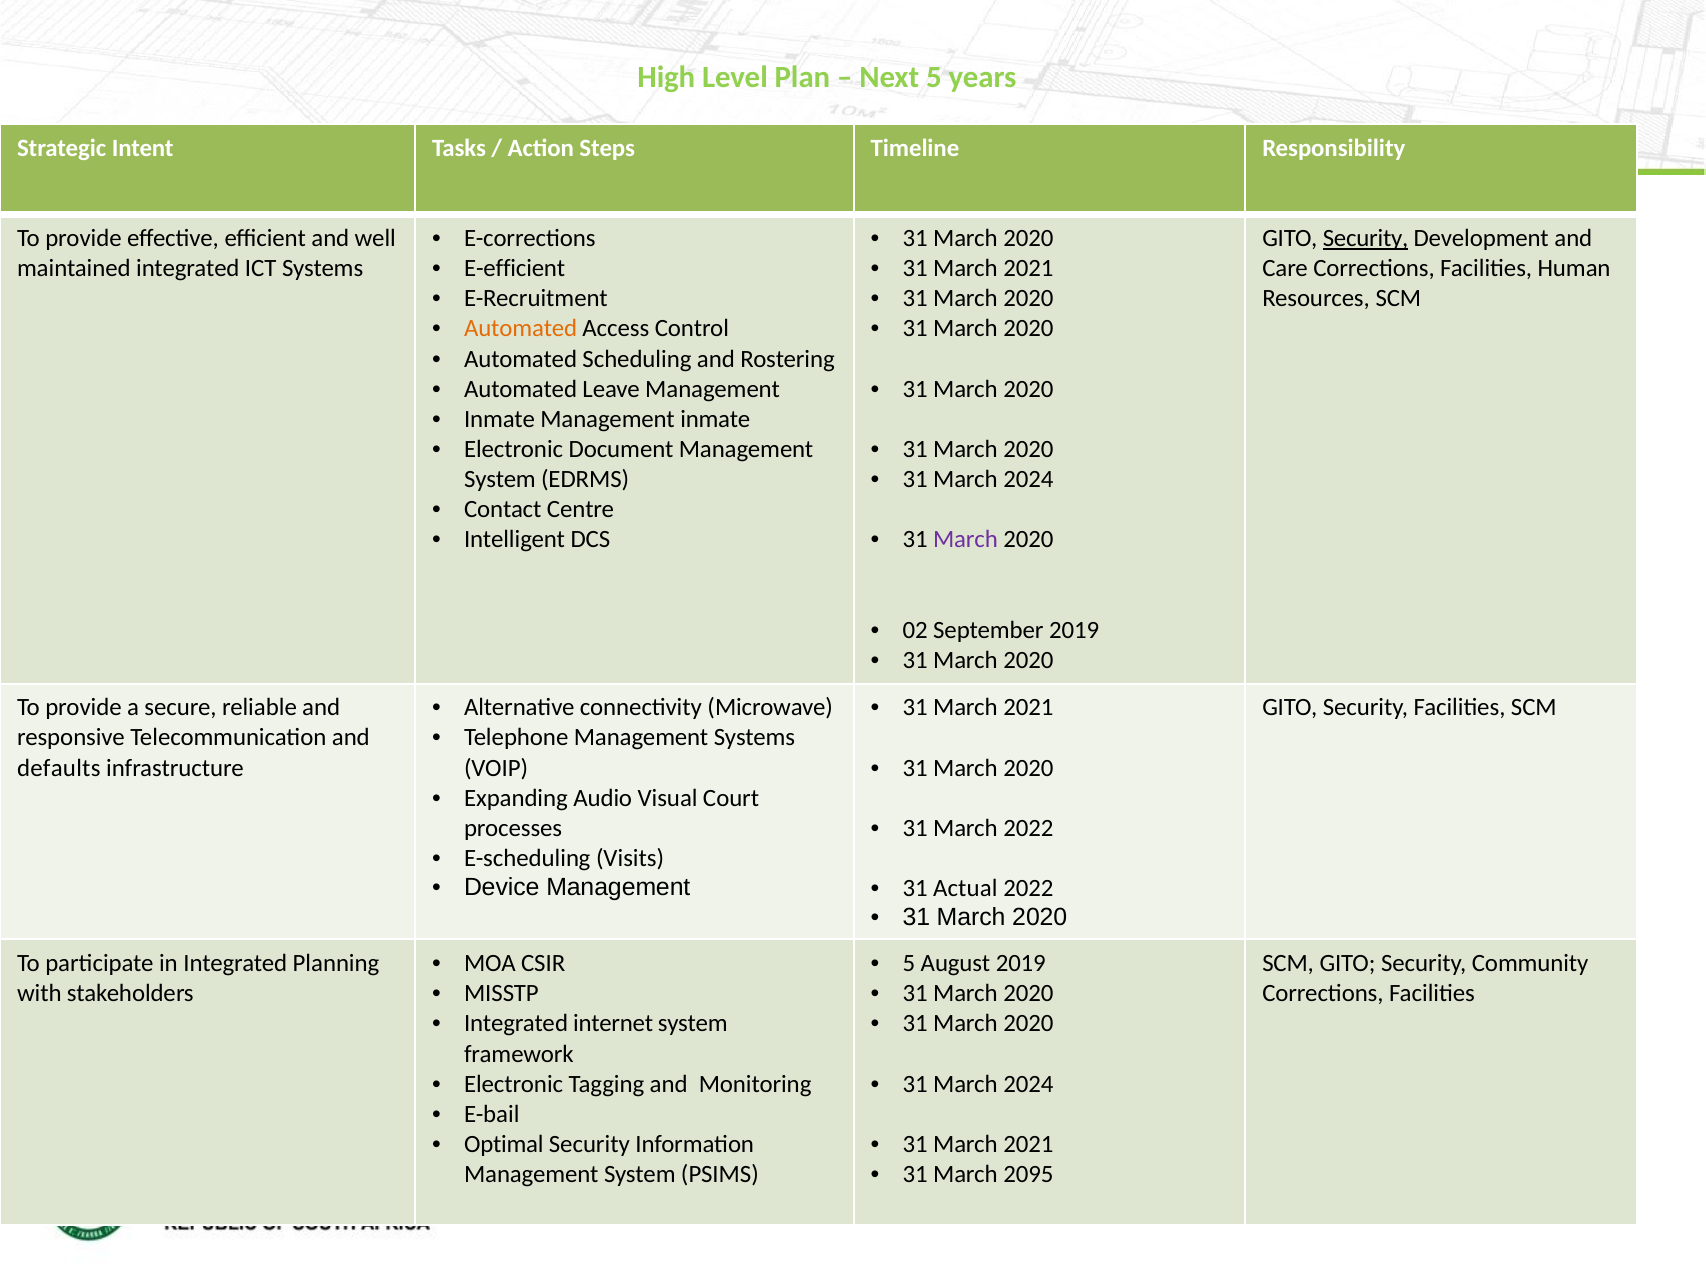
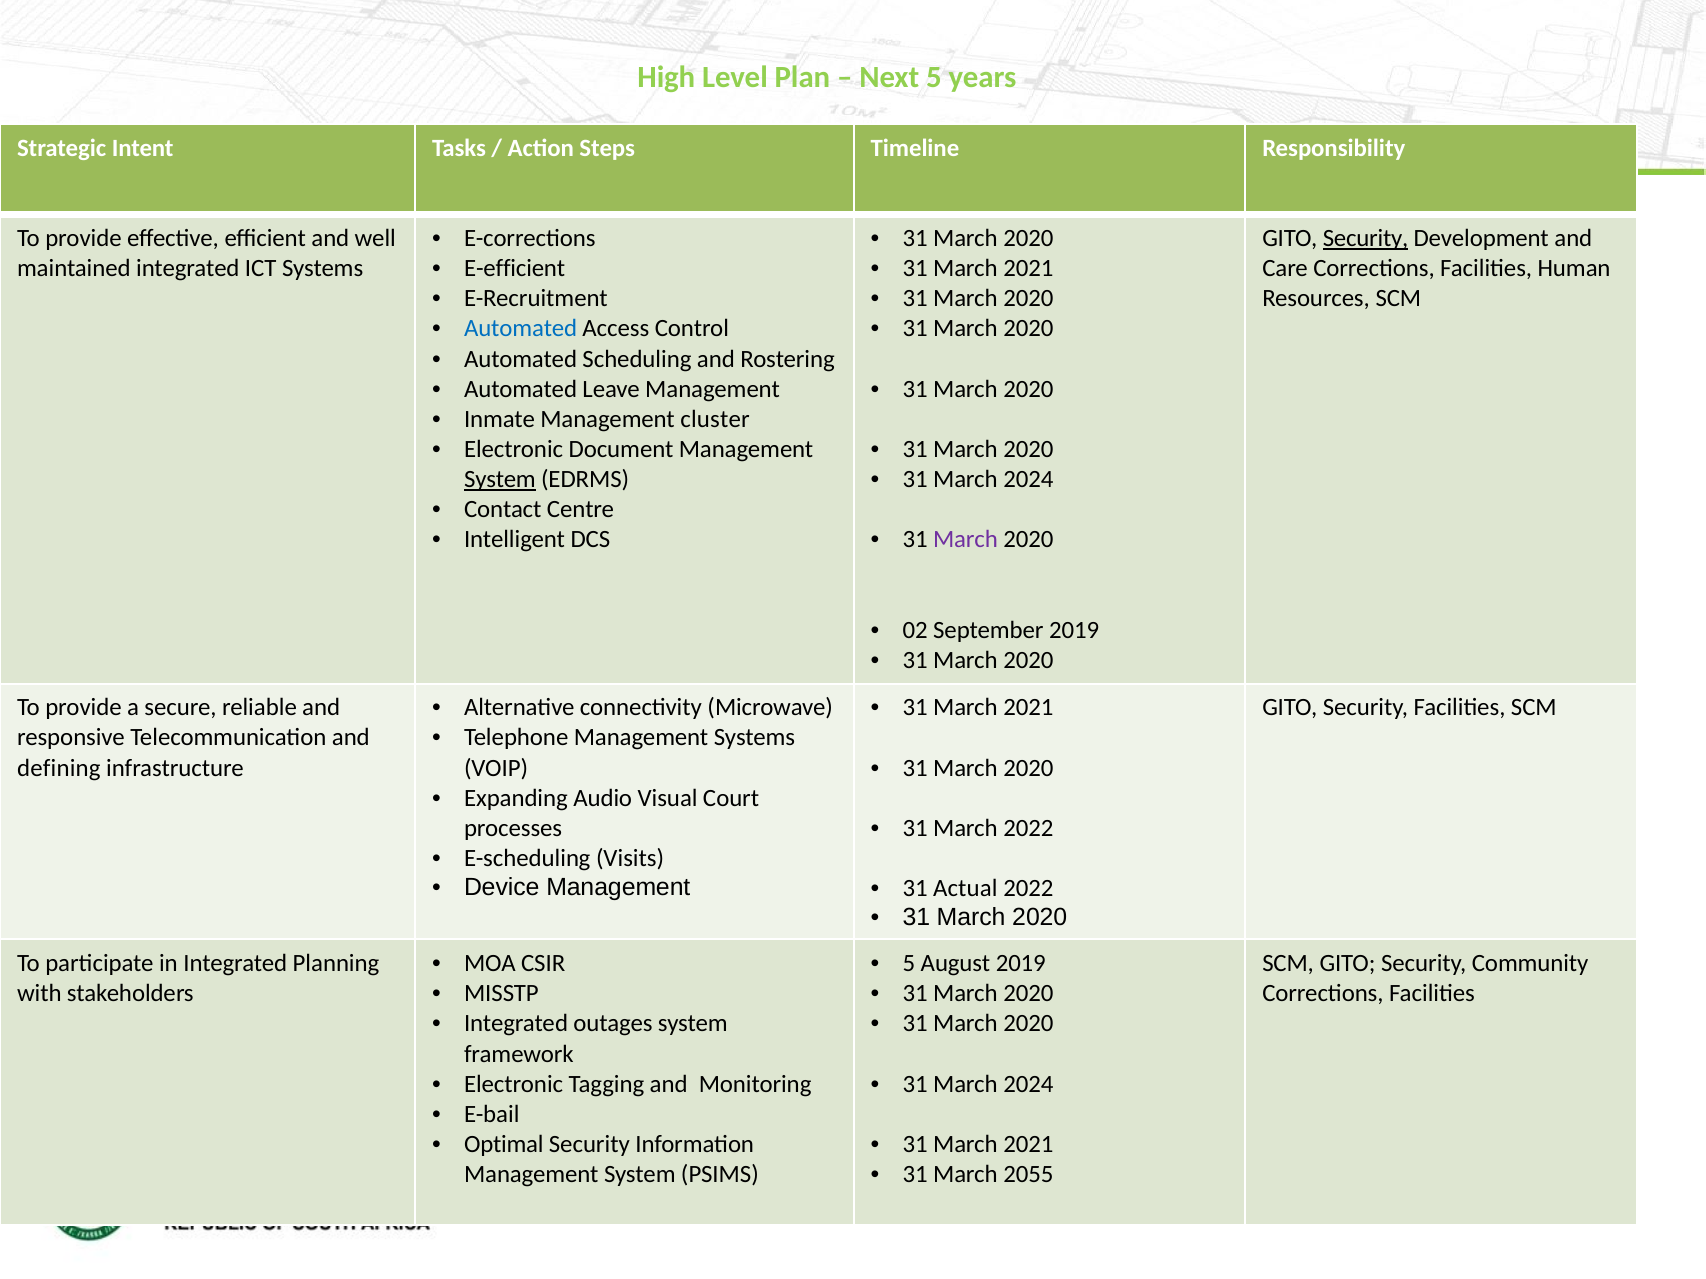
Automated colour: orange -> blue (521, 329)
Management inmate: inmate -> cluster (715, 419)
System underline: none -> present (500, 480)
defaults: defaults -> defining (59, 768)
internet: internet -> outages (613, 1024)
2095: 2095 -> 2055 (1028, 1175)
